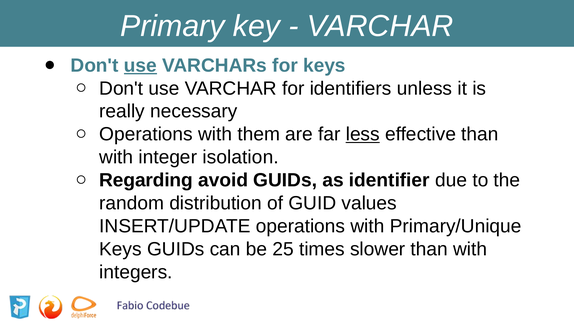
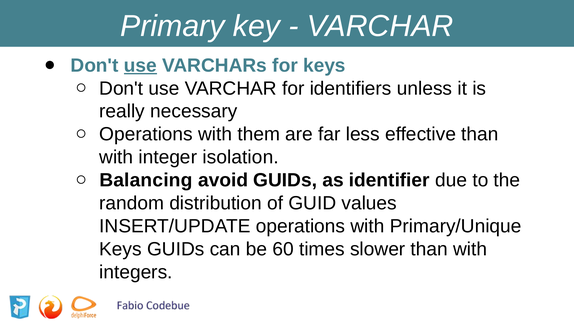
less underline: present -> none (363, 134)
Regarding: Regarding -> Balancing (146, 180)
25: 25 -> 60 (283, 249)
